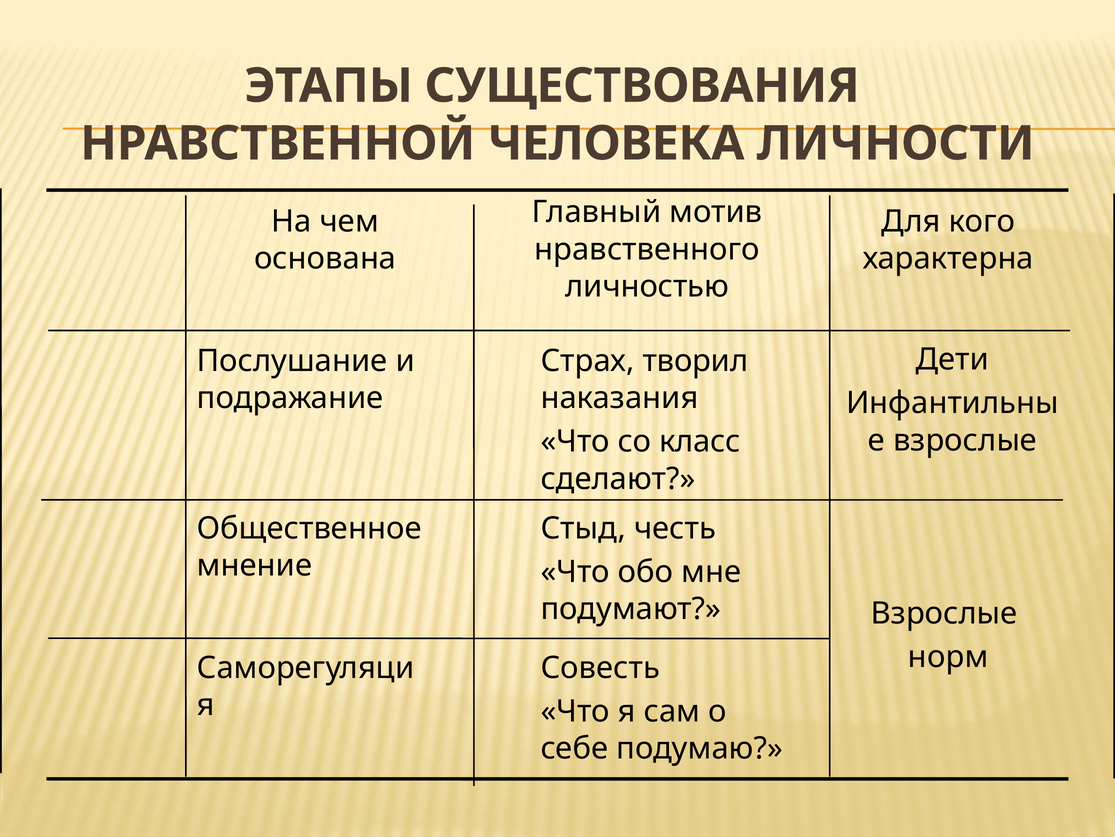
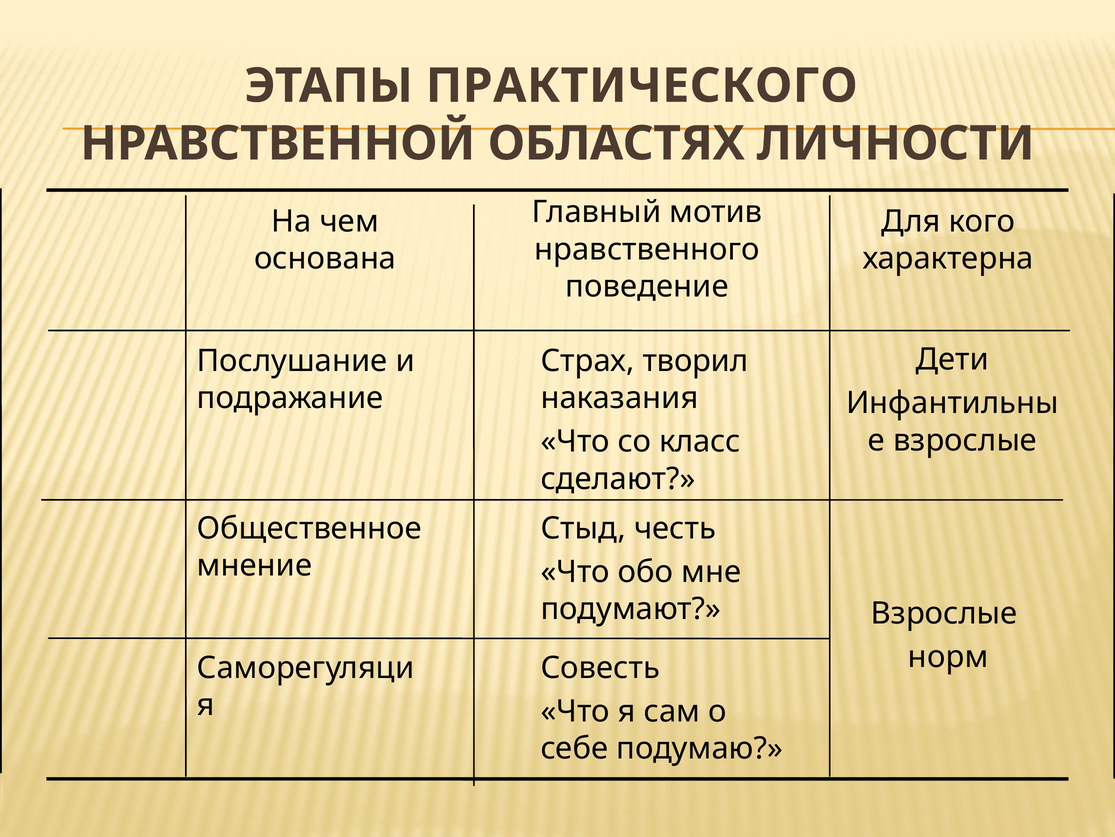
СУЩЕСТВОВАНИЯ: СУЩЕСТВОВАНИЯ -> ПРАКТИЧЕСКОГО (642, 86)
ЧЕЛОВЕКА: ЧЕЛОВЕКА -> ОБЛАСТЯХ (616, 143)
личностью: личностью -> поведение (647, 286)
